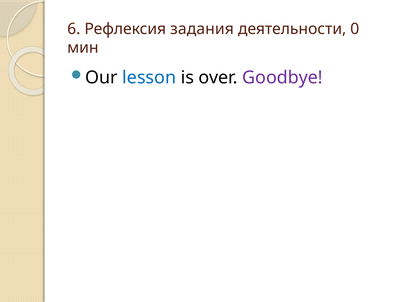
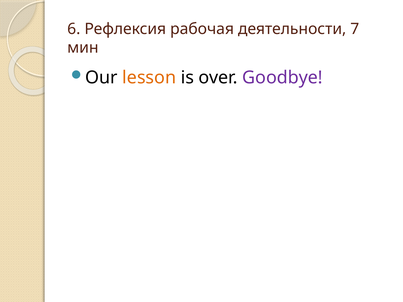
задания: задания -> рабочая (202, 29)
0: 0 -> 7 (355, 29)
lesson colour: blue -> orange (149, 78)
